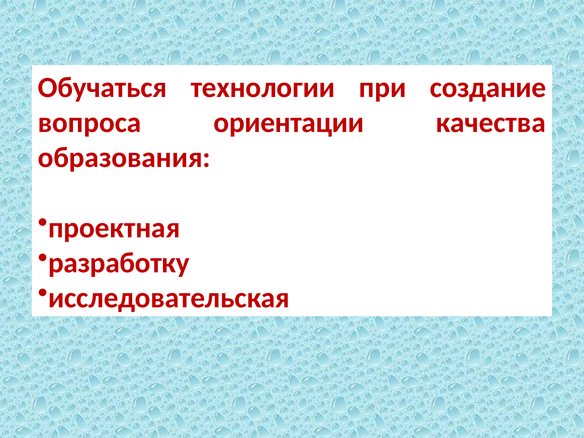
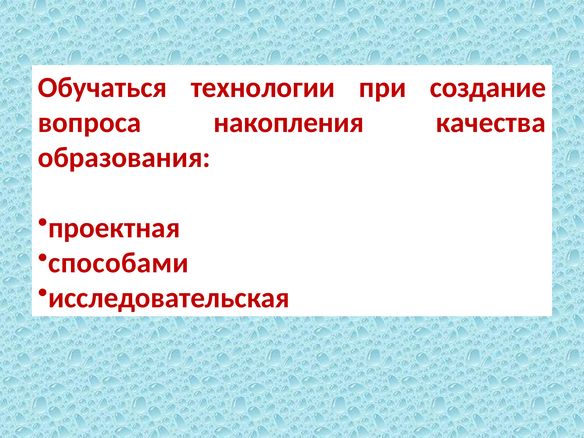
ориентации: ориентации -> накопления (289, 123)
разработку: разработку -> способами (119, 263)
